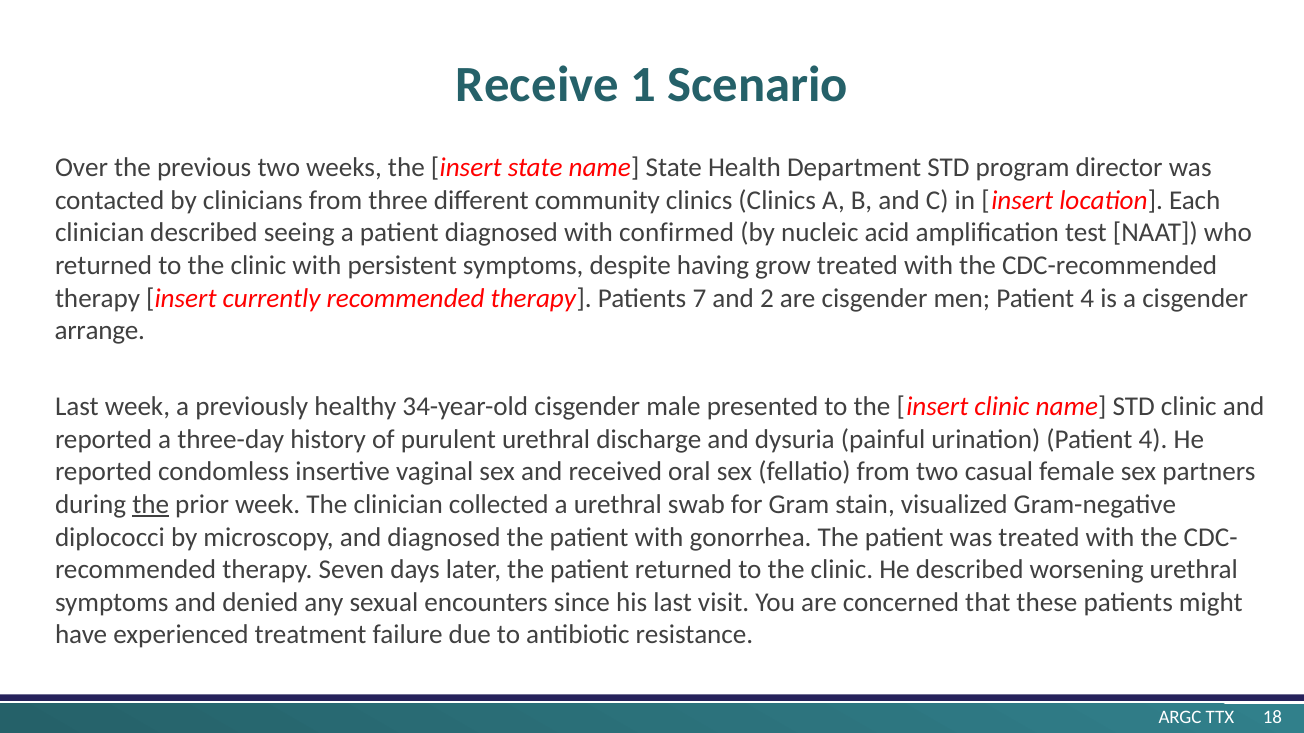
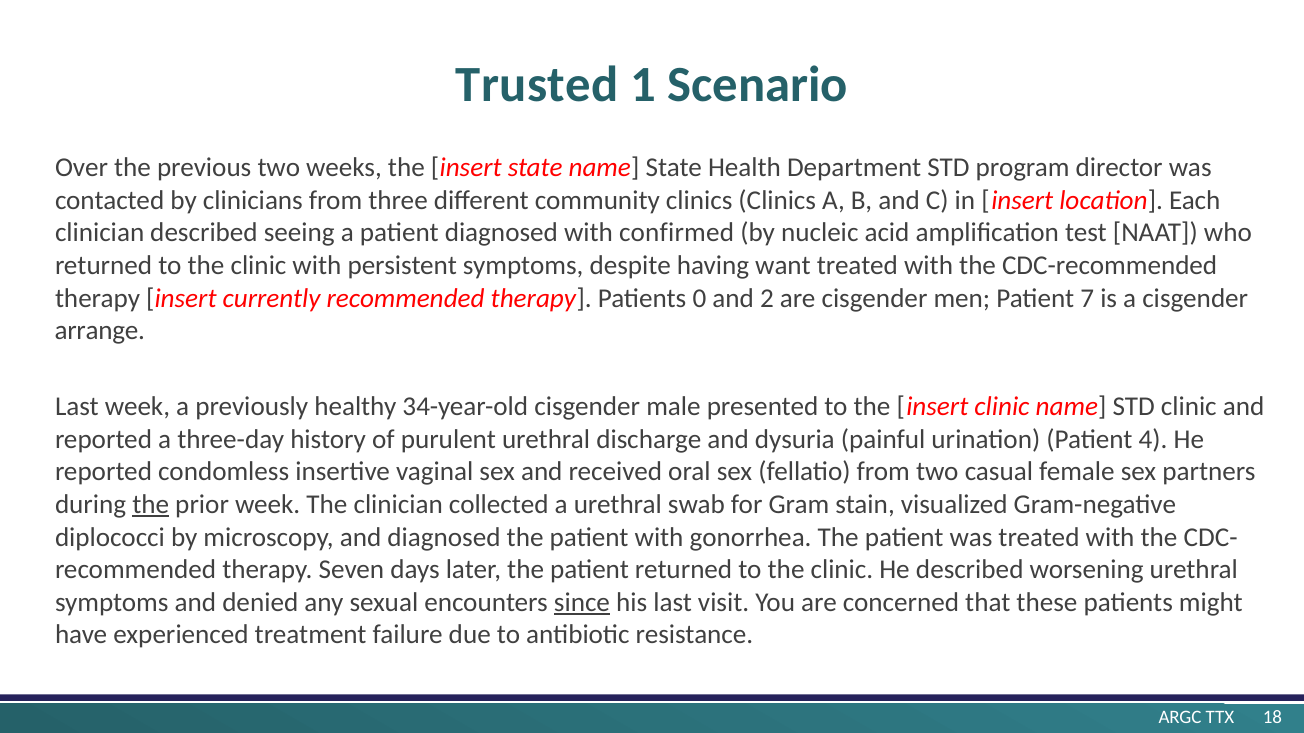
Receive: Receive -> Trusted (537, 85)
grow: grow -> want (783, 266)
7: 7 -> 0 (699, 298)
men Patient 4: 4 -> 7 (1087, 298)
since underline: none -> present (582, 603)
